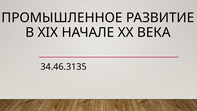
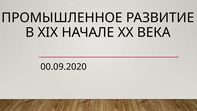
34.46.3135: 34.46.3135 -> 00.09.2020 (64, 67)
